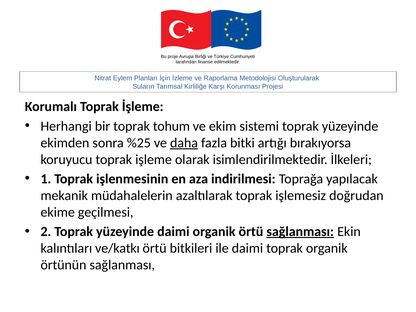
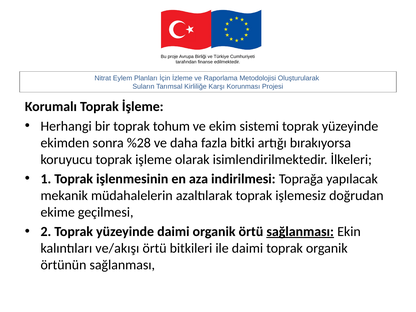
%25: %25 -> %28 (139, 143)
daha underline: present -> none (184, 143)
ve/katkı: ve/katkı -> ve/akışı (117, 248)
